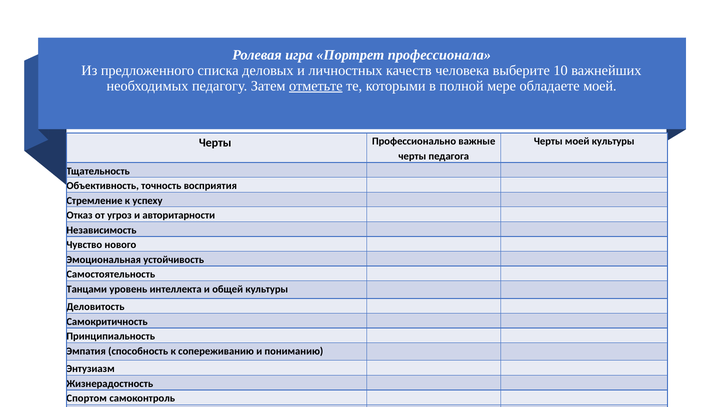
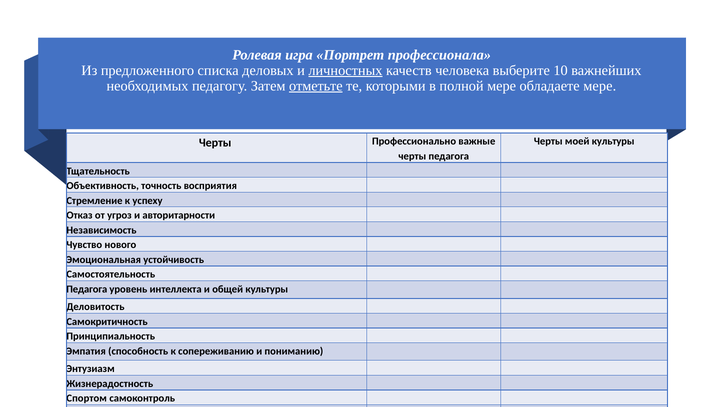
личностных underline: none -> present (345, 70)
обладаете моей: моей -> мере (600, 86)
Танцами: Танцами -> Педагога (87, 289)
